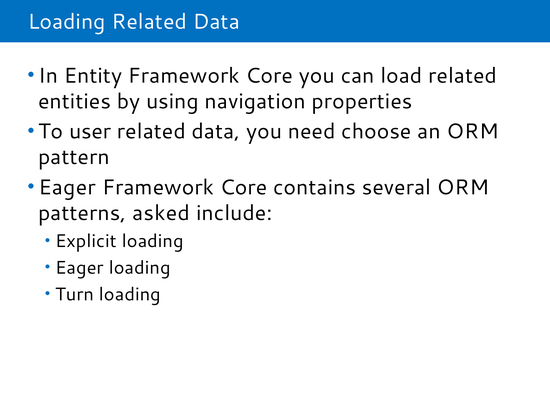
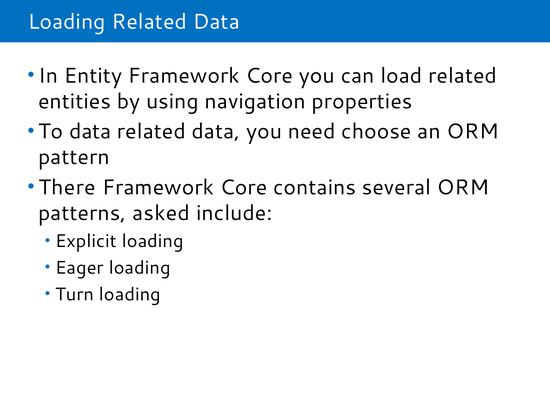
To user: user -> data (90, 132)
Eager: Eager -> There (67, 188)
